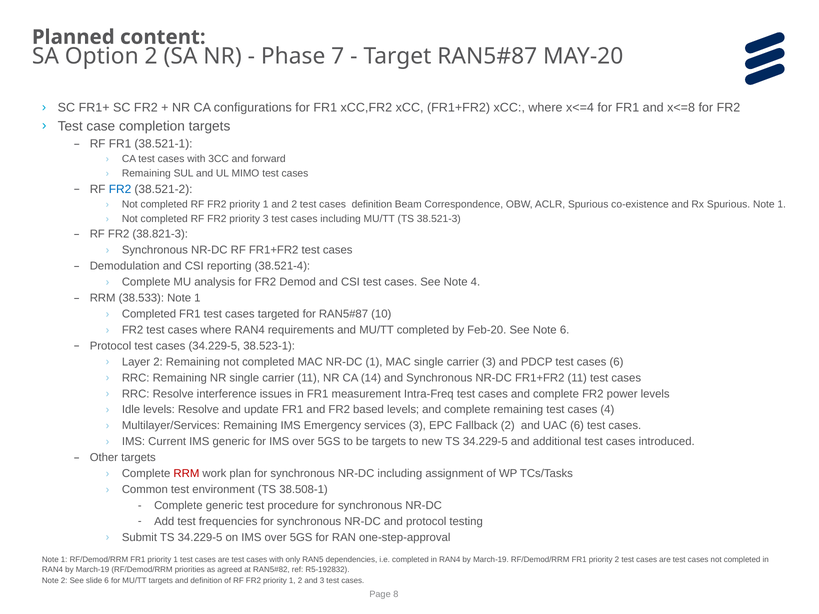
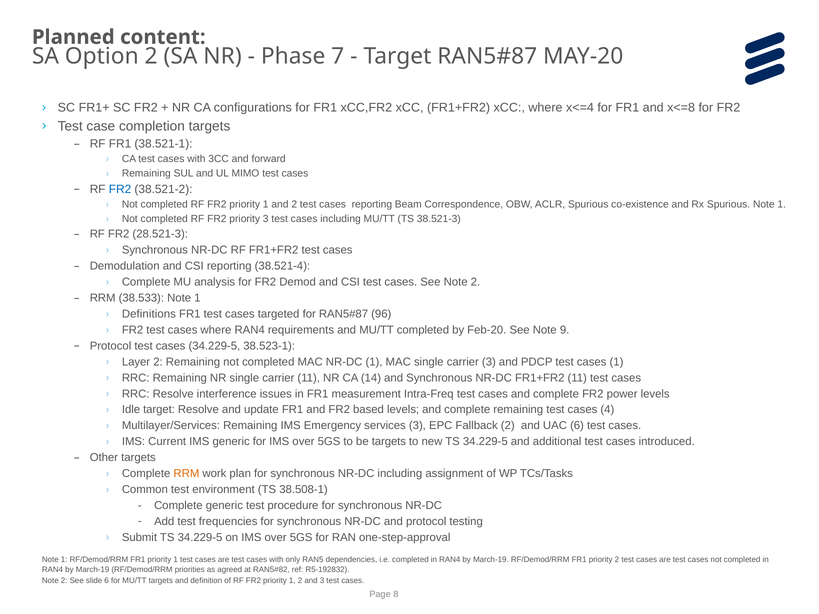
cases definition: definition -> reporting (372, 205)
38.821-3: 38.821-3 -> 28.521-3 (160, 234)
See Note 4: 4 -> 2 (475, 282)
Completed: Completed -> Definitions (149, 314)
10: 10 -> 96 (381, 314)
Note 6: 6 -> 9 (565, 330)
cases 6: 6 -> 1 (617, 362)
Idle levels: levels -> target (159, 410)
RRM colour: red -> orange (186, 474)
